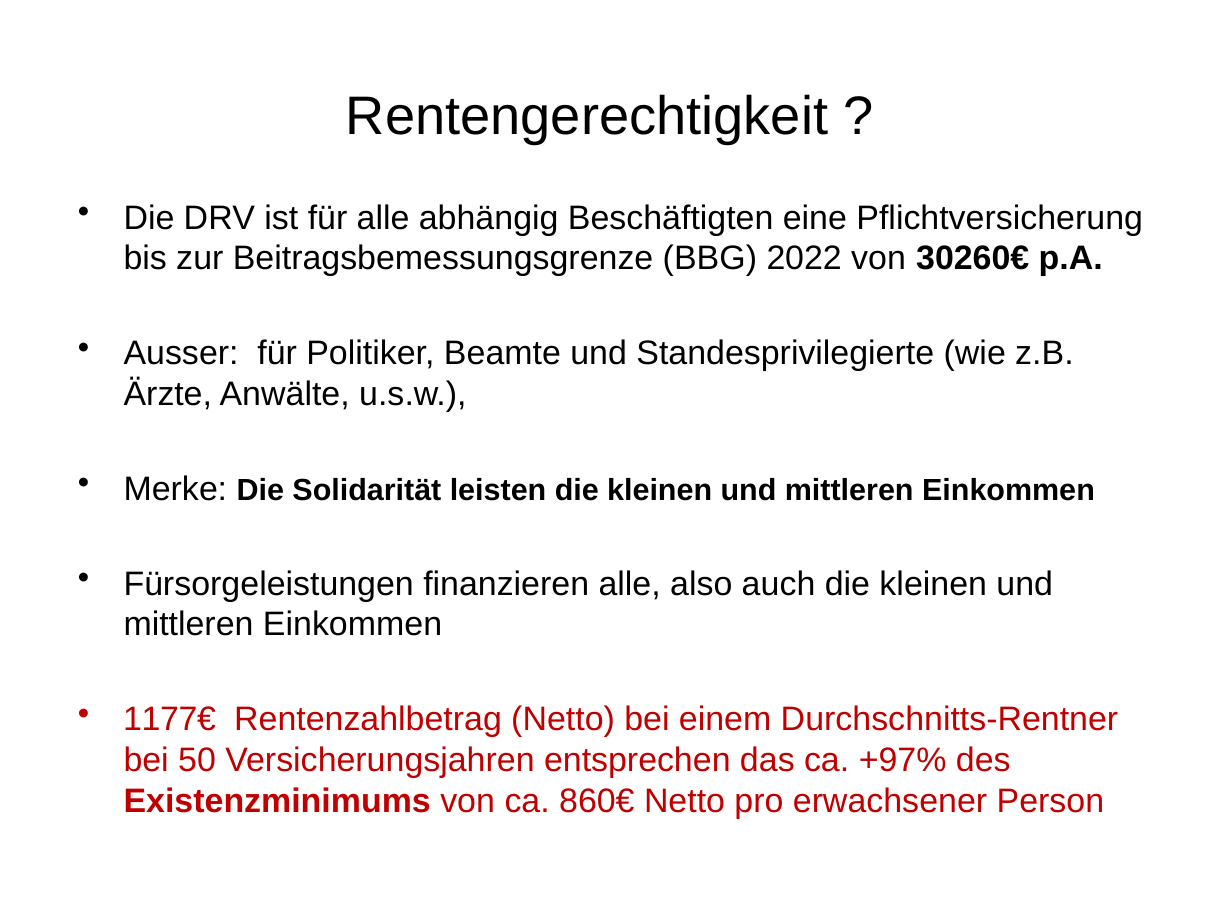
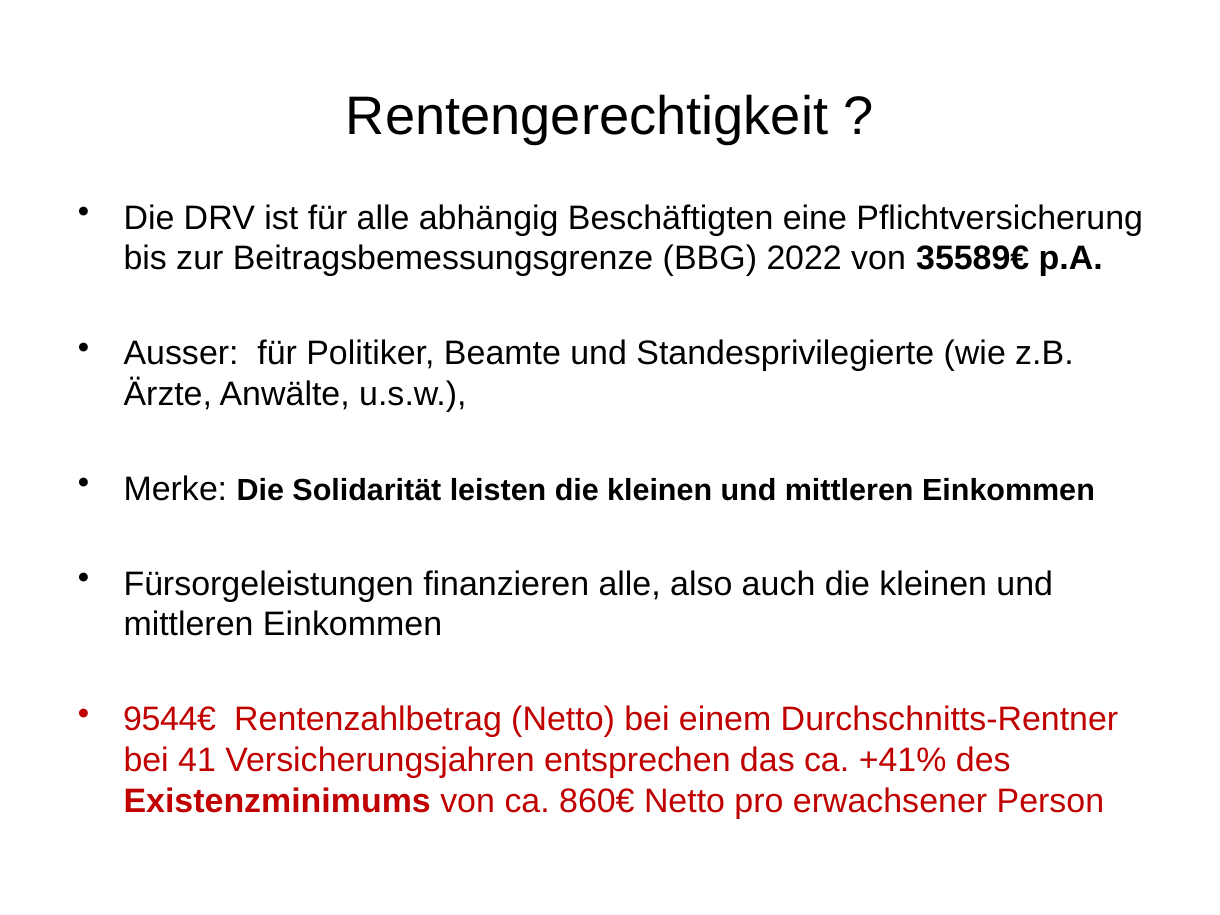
30260€: 30260€ -> 35589€ (973, 259)
1177€: 1177€ -> 9544€ (170, 720)
50: 50 -> 41 (197, 760)
+97%: +97% -> +41% (903, 760)
